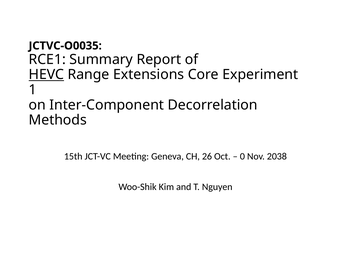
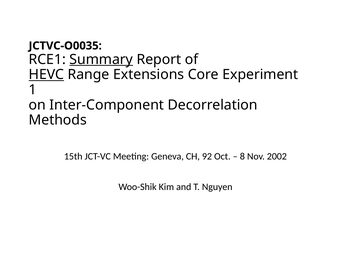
Summary underline: none -> present (101, 59)
26: 26 -> 92 (207, 156)
0: 0 -> 8 (242, 156)
2038: 2038 -> 2002 (277, 156)
